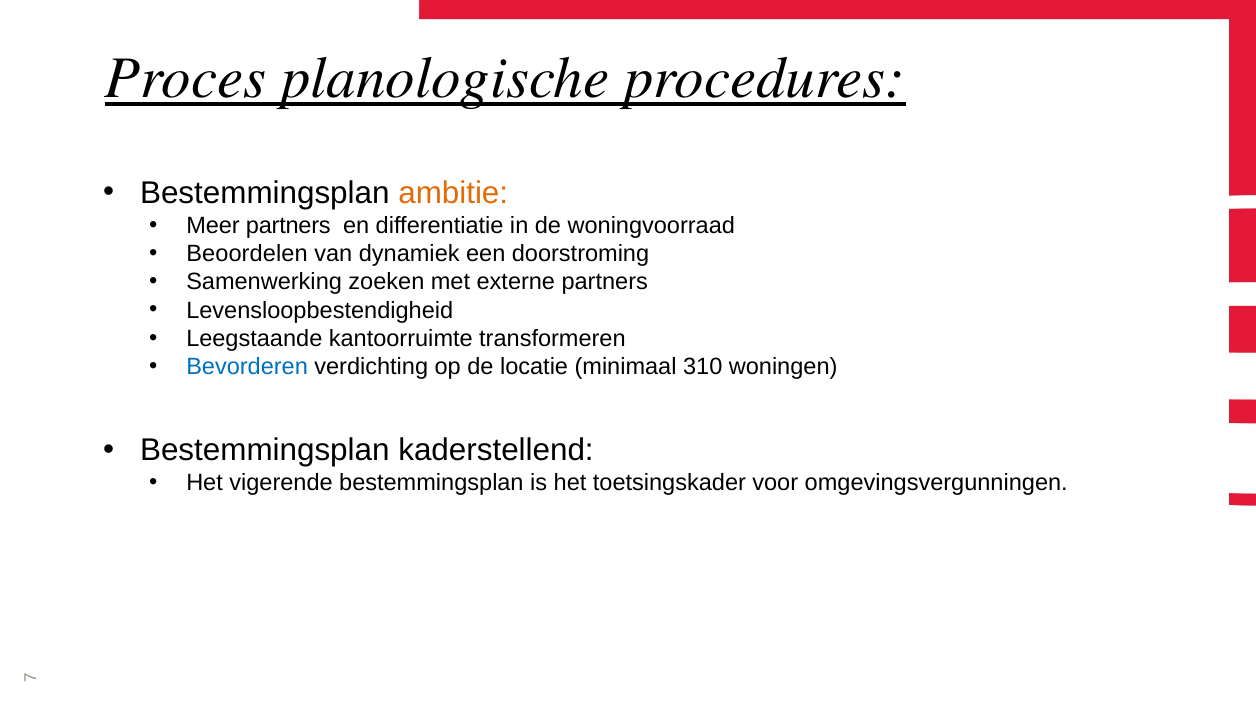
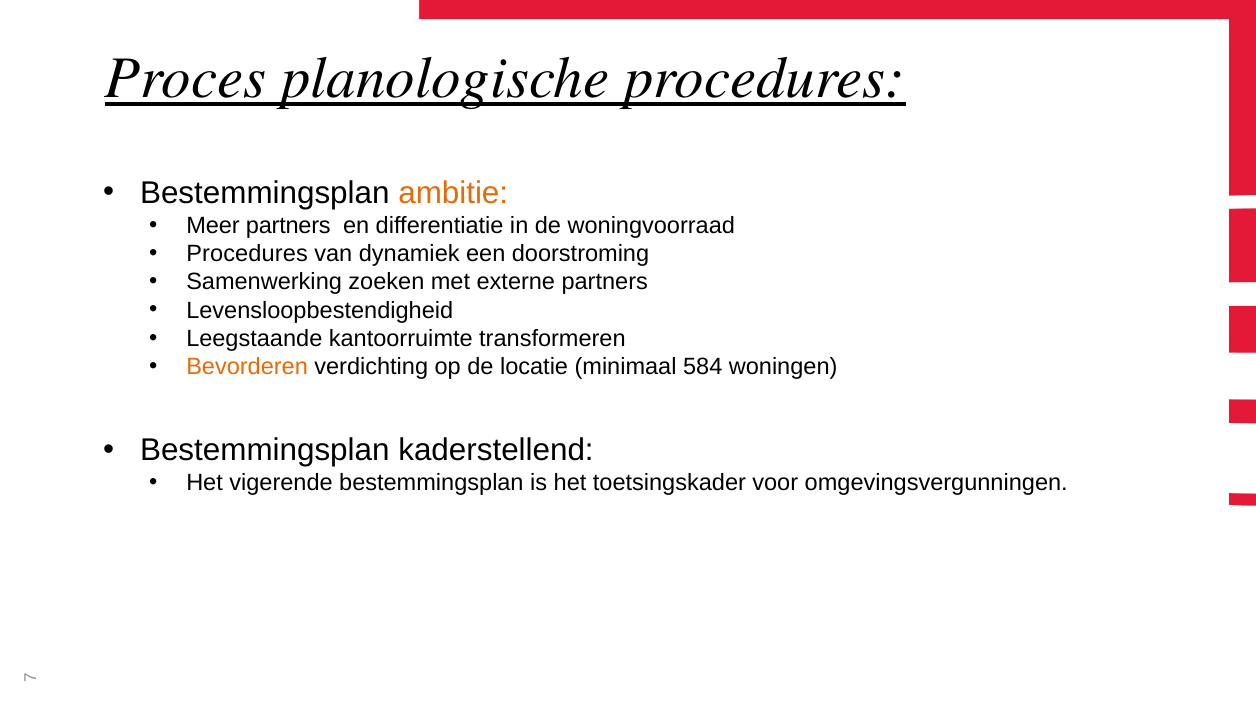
Beoordelen: Beoordelen -> Procedures (247, 254)
Bevorderen colour: blue -> orange (247, 367)
310: 310 -> 584 (703, 367)
